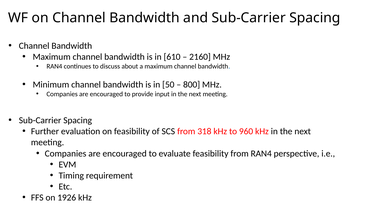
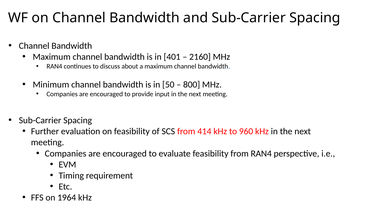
610: 610 -> 401 (172, 57)
318: 318 -> 414 (204, 132)
1926: 1926 -> 1964 (67, 198)
